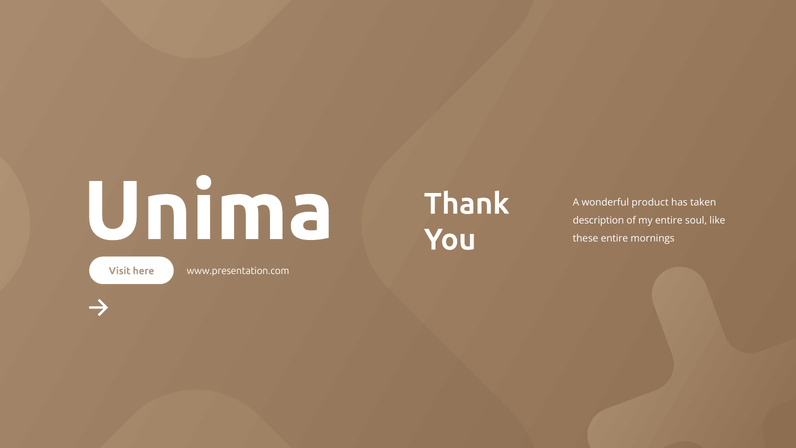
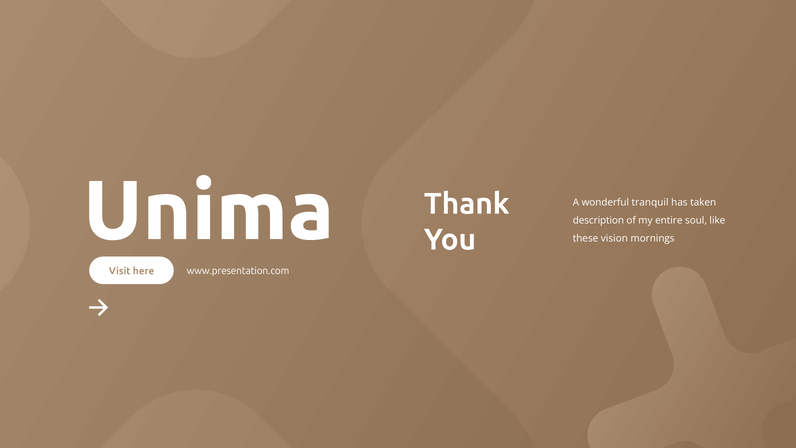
product: product -> tranquil (650, 202)
these entire: entire -> vision (614, 238)
